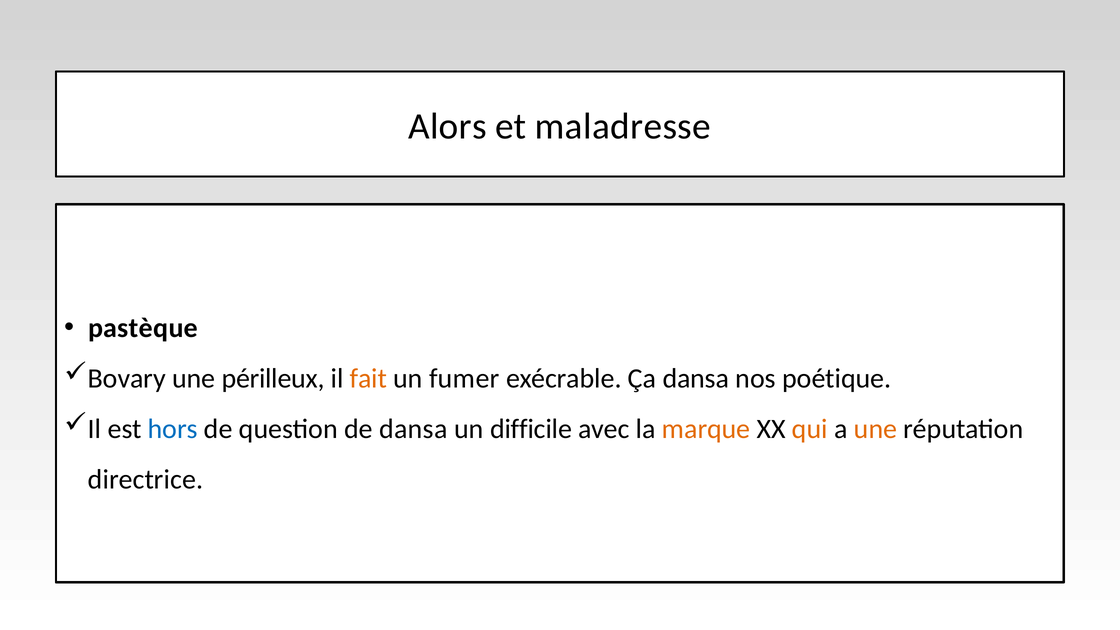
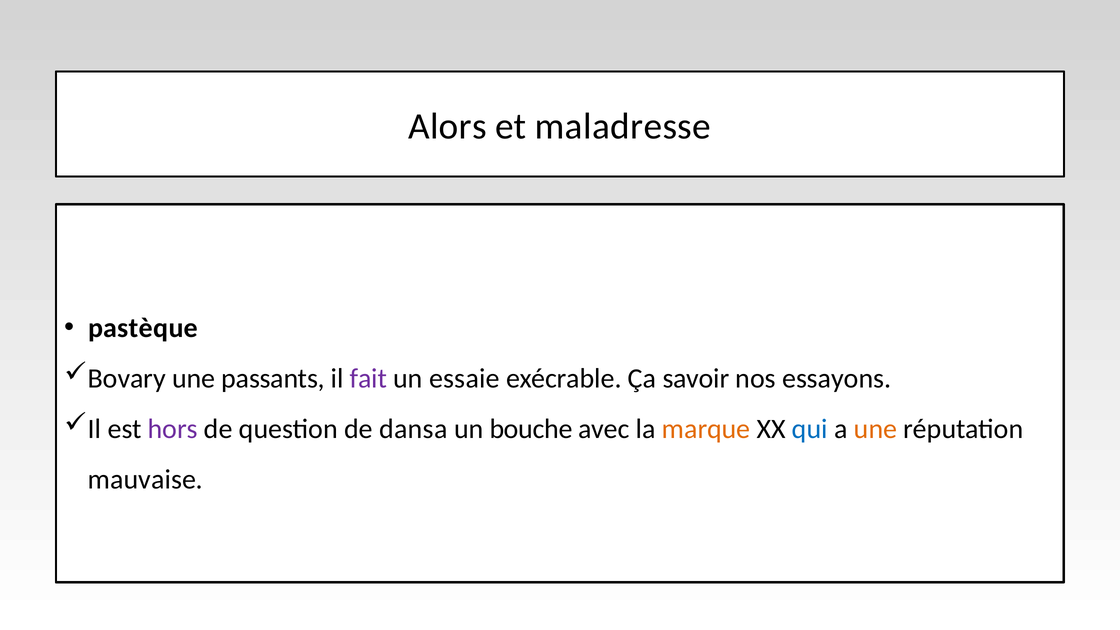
périlleux: périlleux -> passants (273, 379)
fait colour: orange -> purple (368, 379)
fumer: fumer -> essaie (464, 379)
Ça dansa: dansa -> savoir (696, 379)
poétique: poétique -> essayons (837, 379)
hors colour: blue -> purple (173, 429)
difficile: difficile -> bouche (531, 429)
qui colour: orange -> blue (810, 429)
directrice: directrice -> mauvaise (145, 479)
